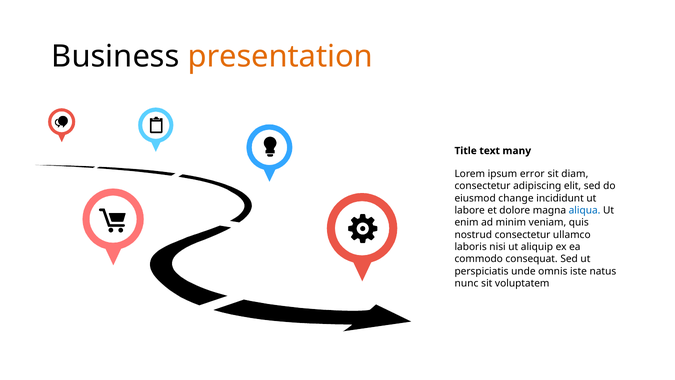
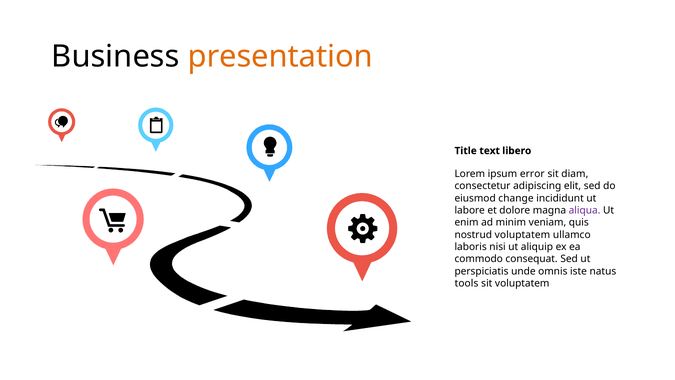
many: many -> libero (517, 151)
aliqua colour: blue -> purple (585, 210)
nostrud consectetur: consectetur -> voluptatem (522, 235)
nunc: nunc -> tools (467, 283)
